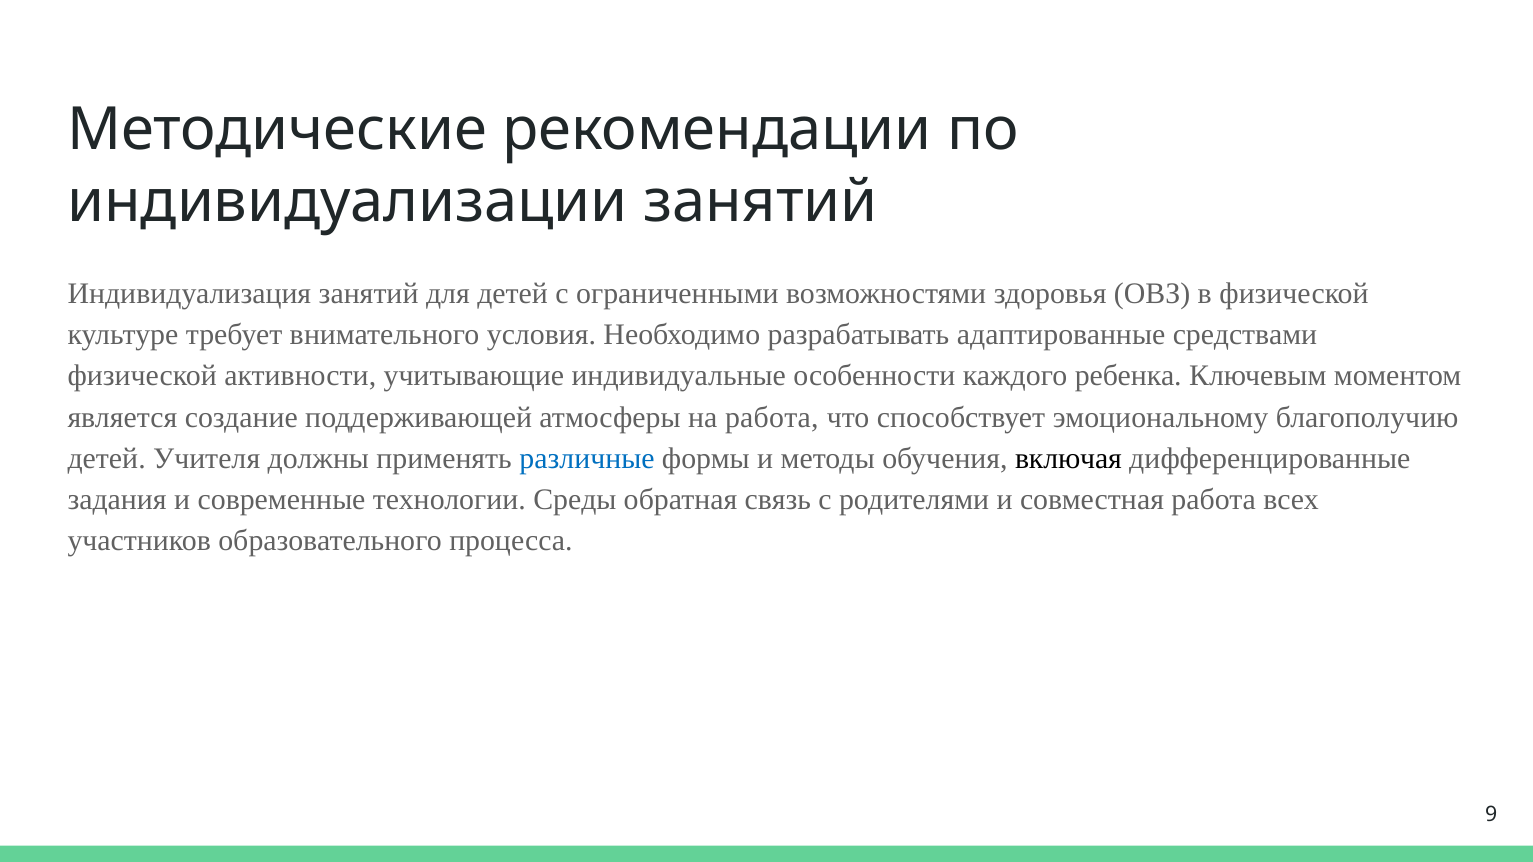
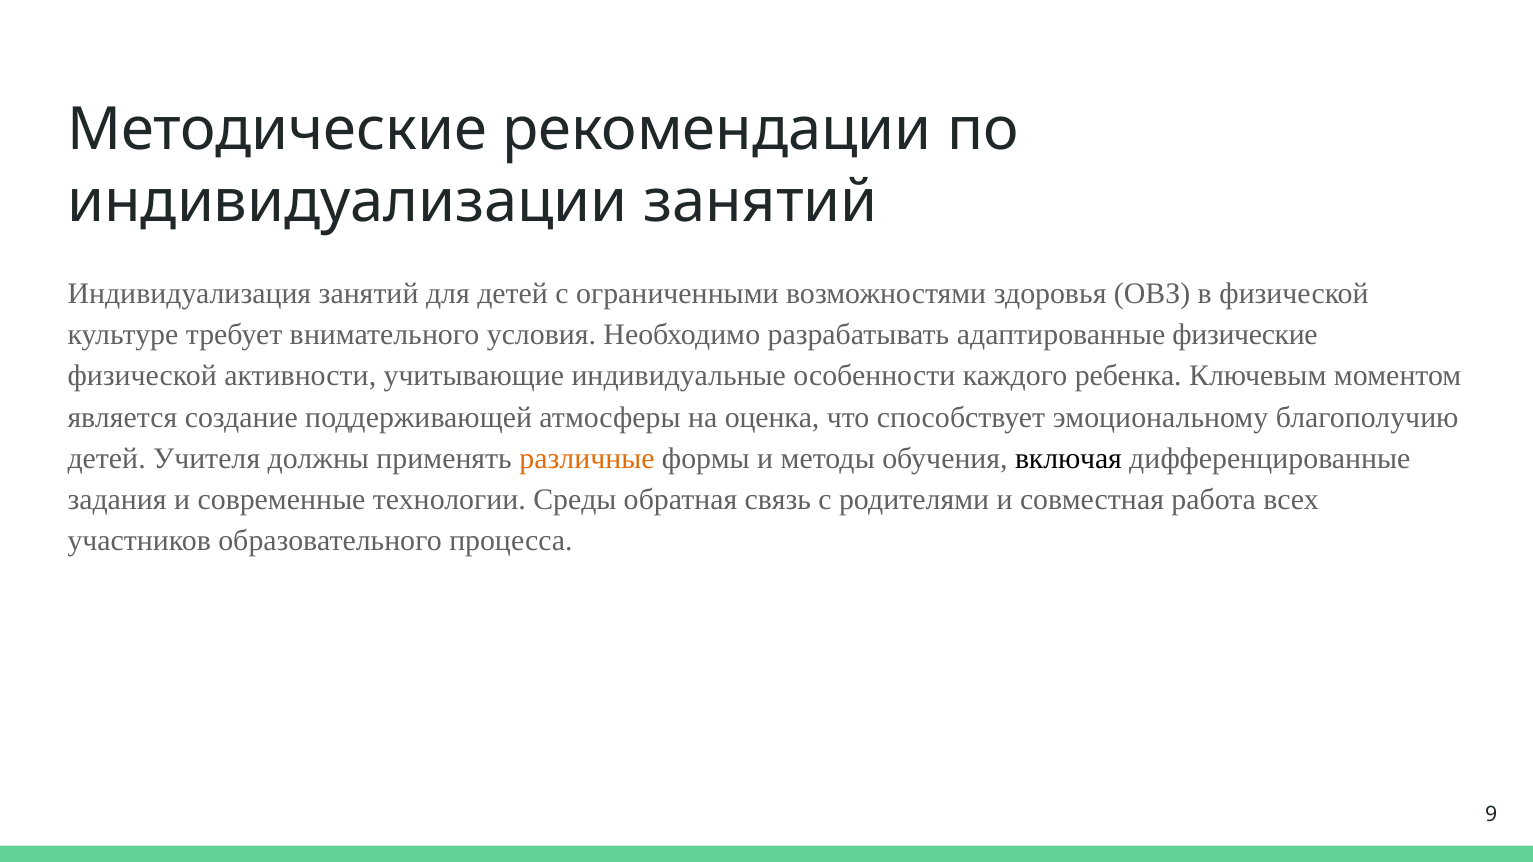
средствами: средствами -> физические (1245, 335)
на работа: работа -> оценка (772, 417)
различные colour: blue -> orange (587, 459)
